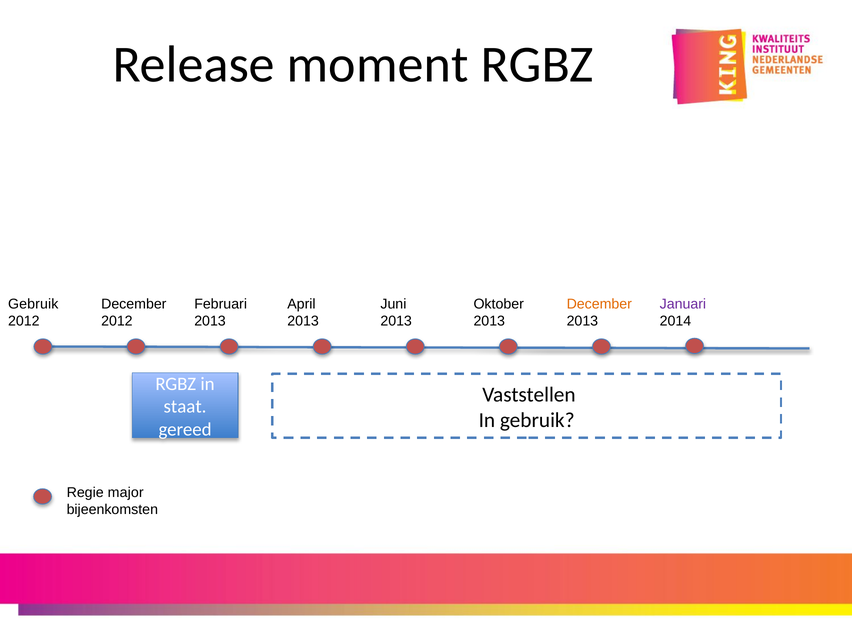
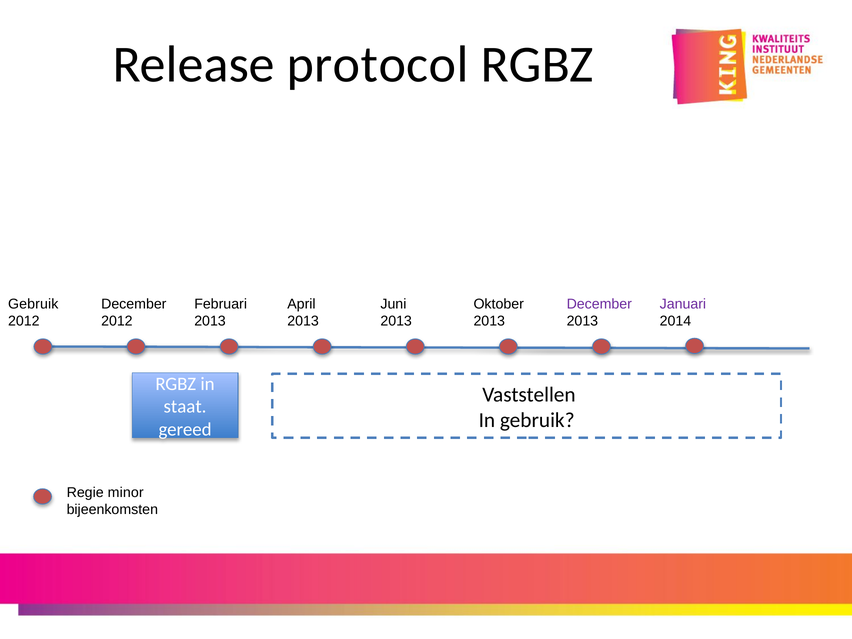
moment: moment -> protocol (378, 65)
December colour: orange -> purple (599, 304)
major: major -> minor (126, 493)
